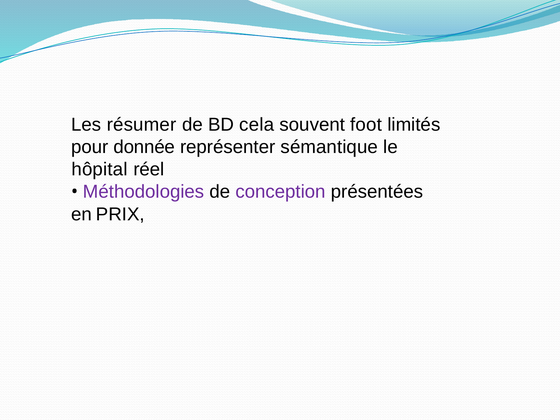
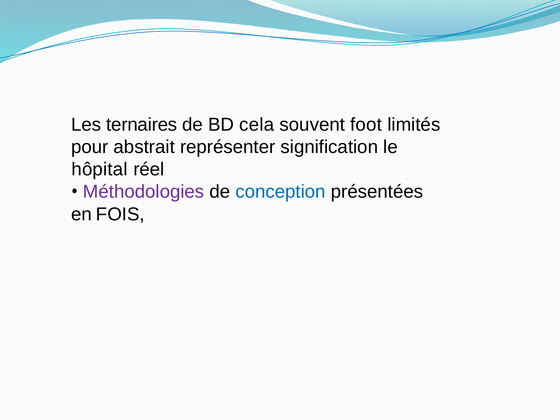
résumer: résumer -> ternaires (142, 125)
donnée: donnée -> abstrait (144, 147)
sémantique: sémantique -> signification (329, 147)
conception colour: purple -> blue (281, 192)
PRIX: PRIX -> FOIS (120, 214)
